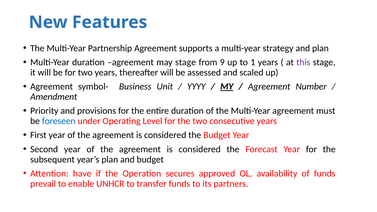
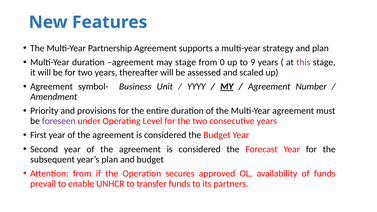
9: 9 -> 0 (222, 62)
1: 1 -> 9 (253, 62)
foreseen colour: blue -> purple (59, 121)
Attention have: have -> from (82, 174)
